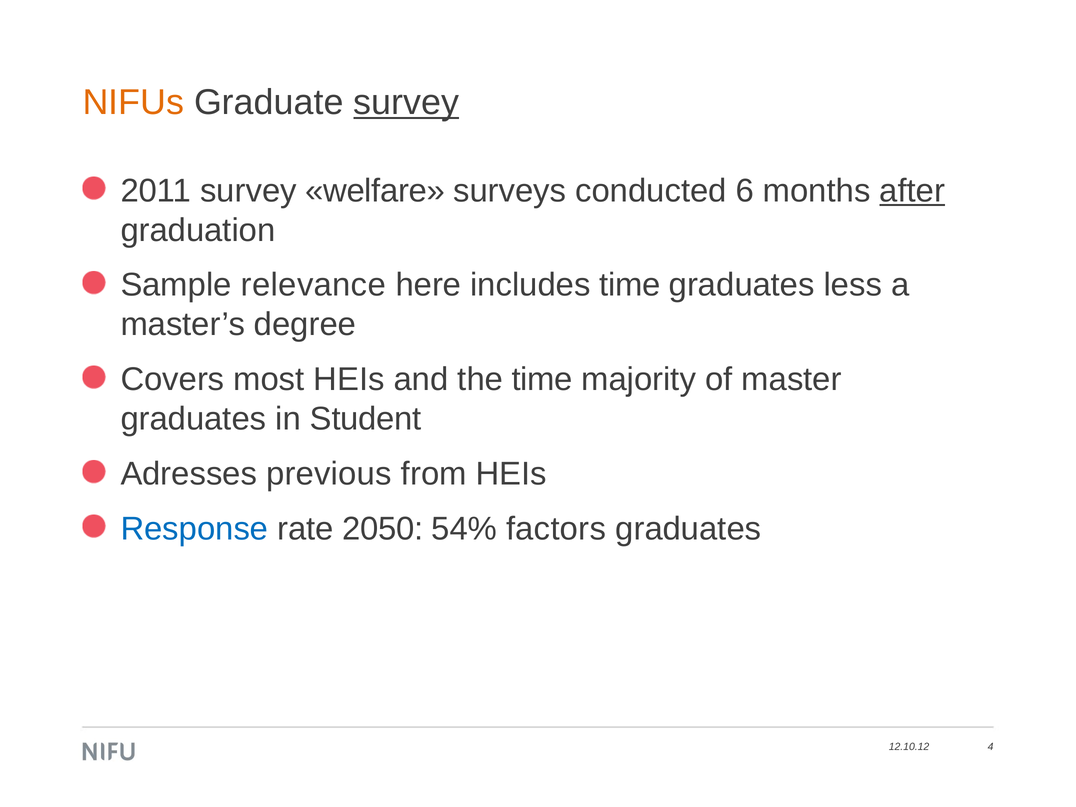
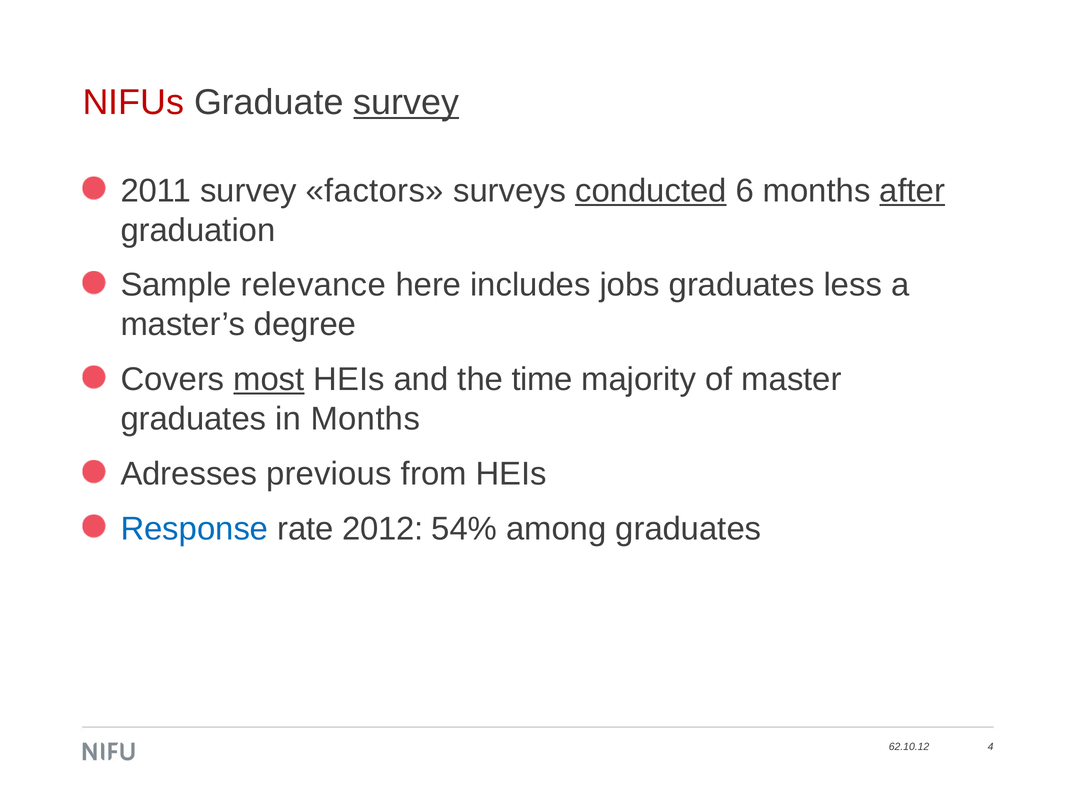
NIFUs colour: orange -> red (133, 102)
welfare: welfare -> factors (375, 191)
conducted underline: none -> present (651, 191)
includes time: time -> jobs (630, 285)
most underline: none -> present (269, 379)
in Student: Student -> Months (365, 419)
2050: 2050 -> 2012 (383, 529)
factors: factors -> among (556, 529)
12.10.12: 12.10.12 -> 62.10.12 (909, 747)
